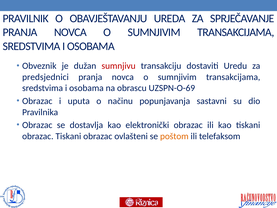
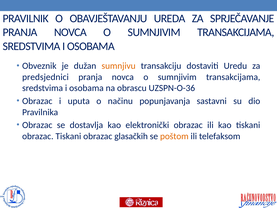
sumnjivu colour: red -> orange (119, 66)
UZSPN-O-69: UZSPN-O-69 -> UZSPN-O-36 (172, 88)
ovlašteni: ovlašteni -> glasačkih (131, 136)
